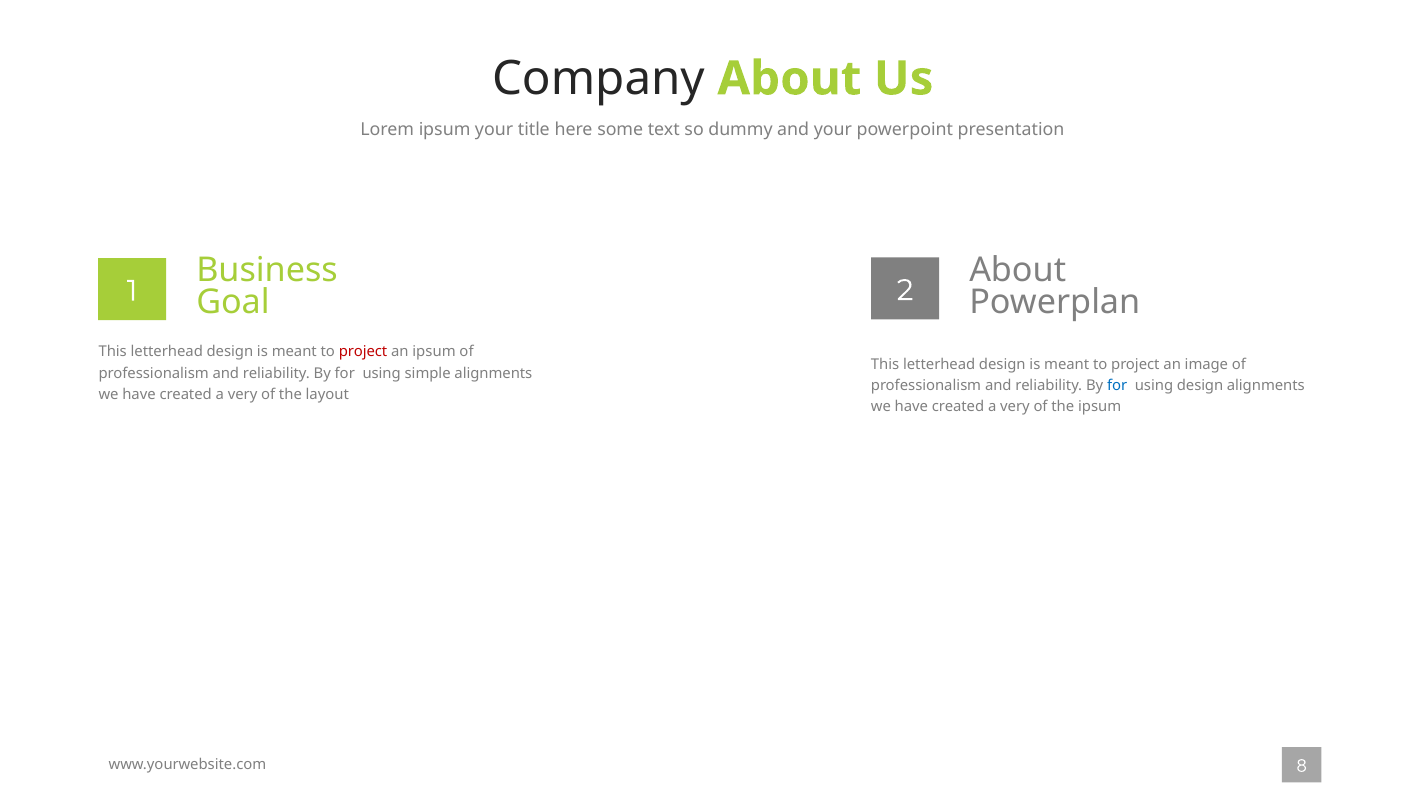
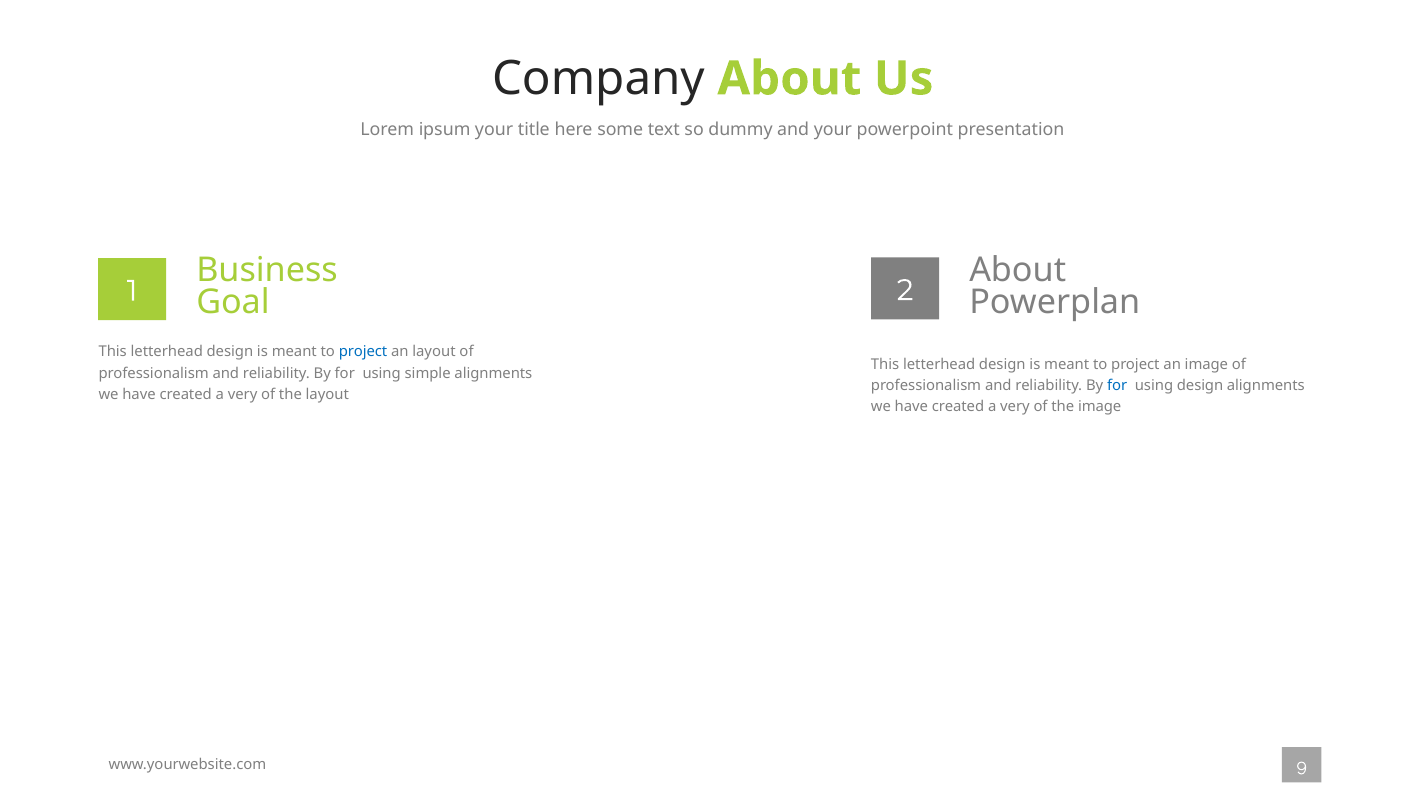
project colour: red -> blue (363, 352)
an ipsum: ipsum -> layout (434, 352)
the ipsum: ipsum -> image (1100, 407)
8: 8 -> 9 (1302, 766)
